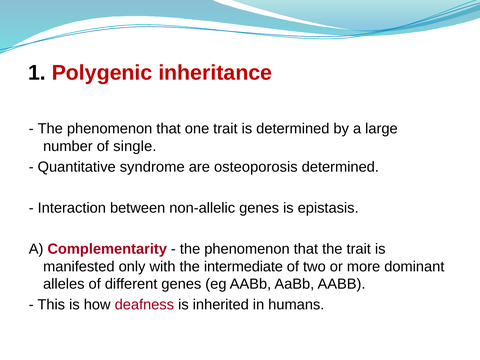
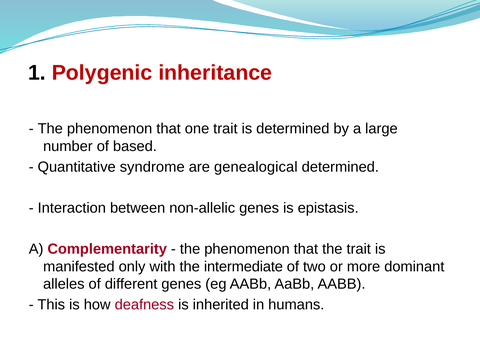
single: single -> based (135, 146)
osteoporosis: osteoporosis -> genealogical (256, 167)
